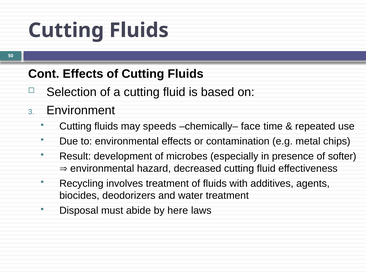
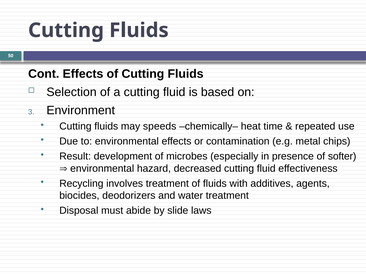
face: face -> heat (251, 127)
here: here -> slide (178, 211)
